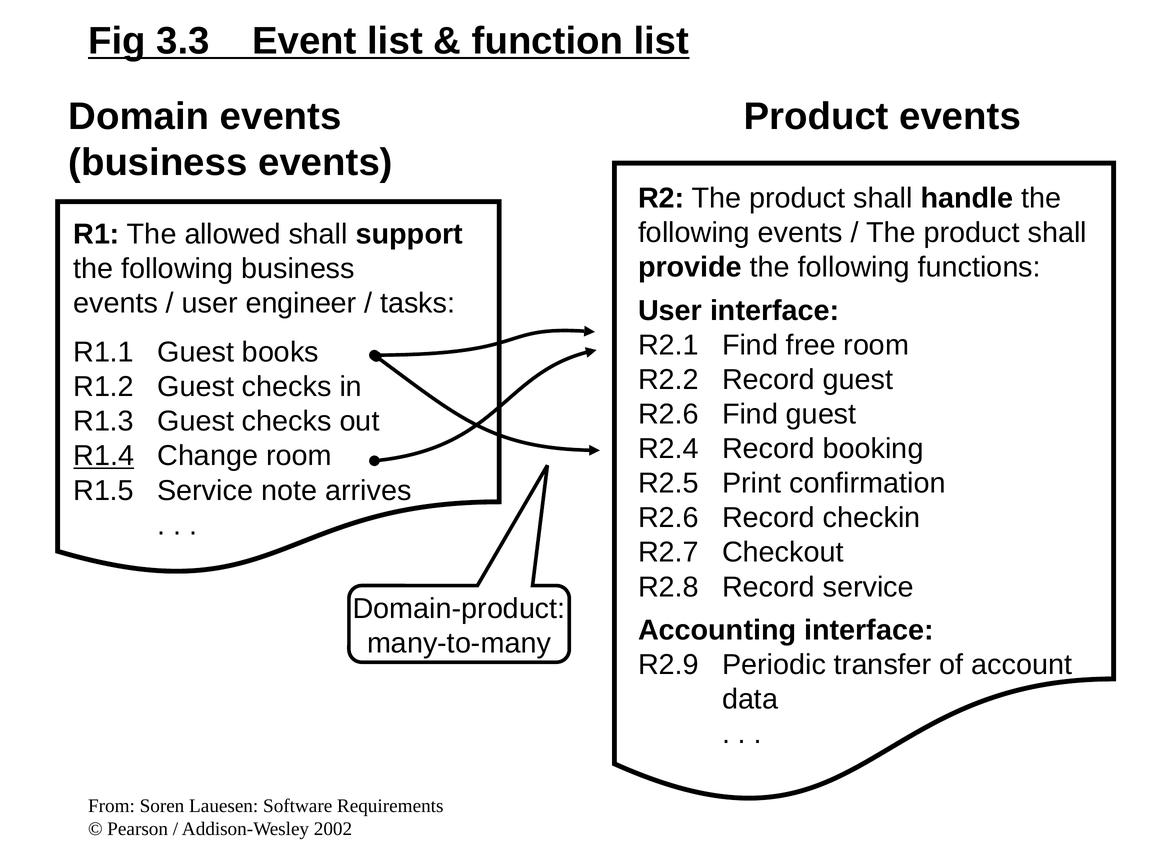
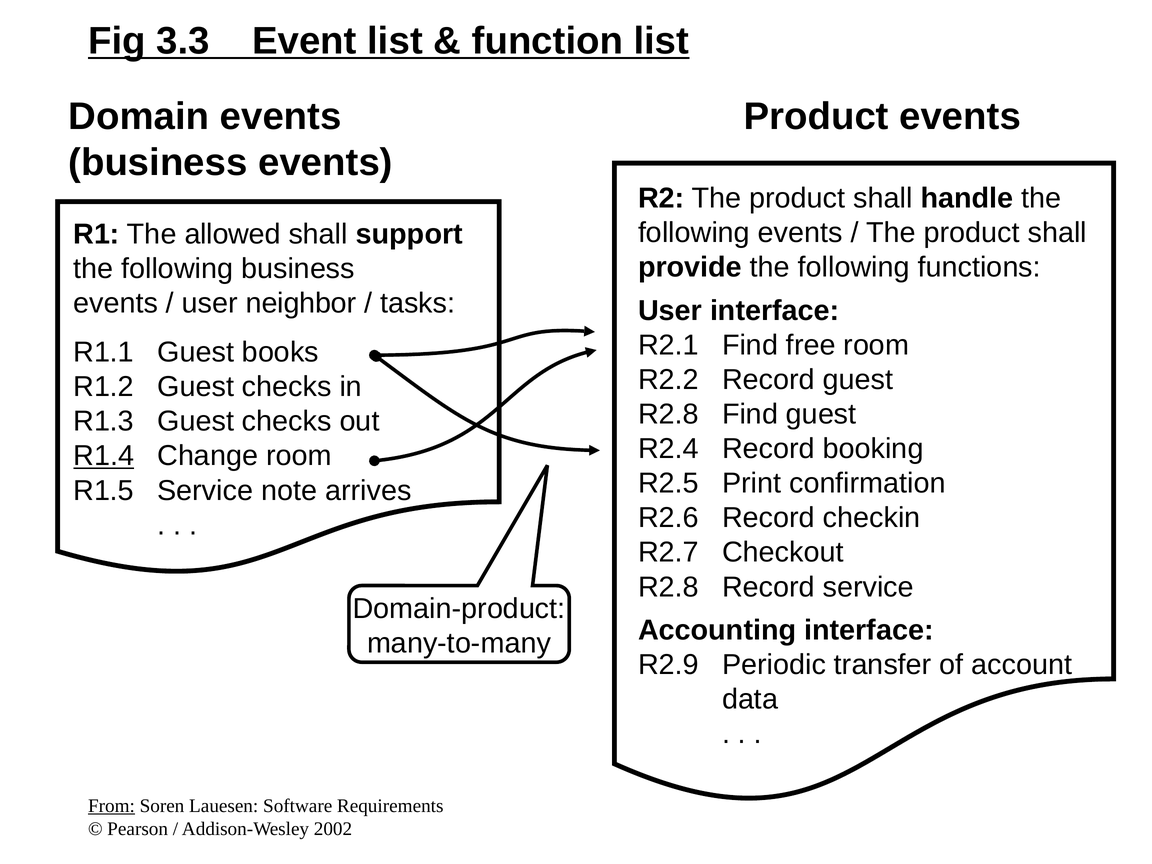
engineer: engineer -> neighbor (301, 303)
R2.6: R2.6 -> R2.8 (668, 414)
From underline: none -> present (111, 806)
